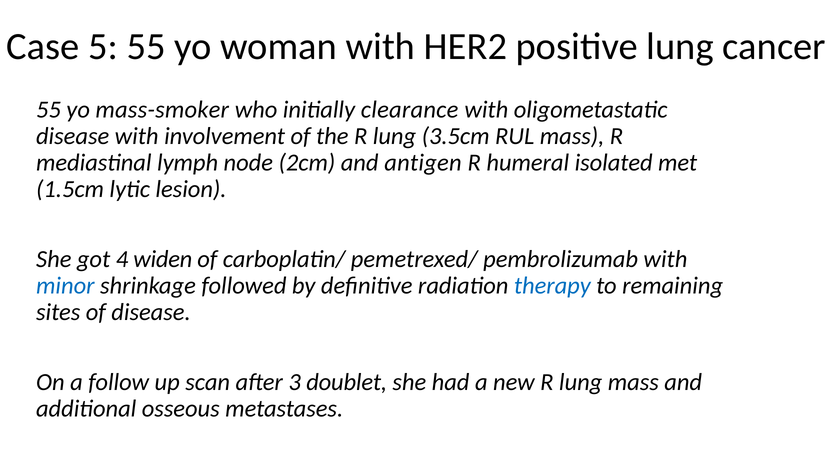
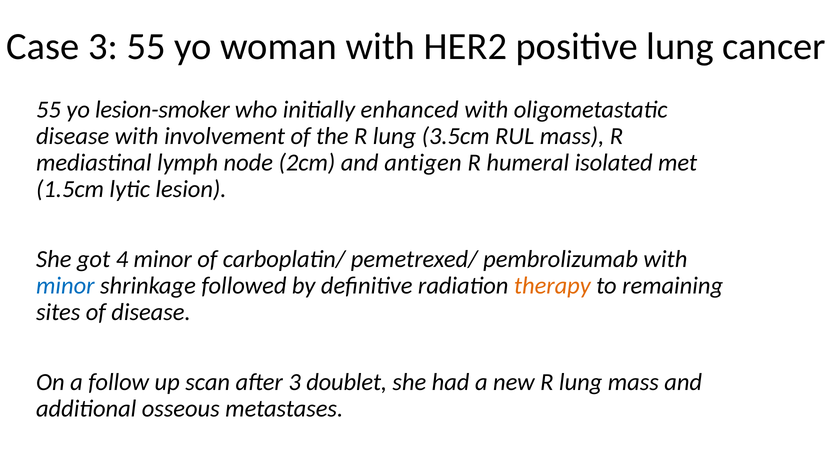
Case 5: 5 -> 3 (103, 47)
mass-smoker: mass-smoker -> lesion-smoker (162, 110)
clearance: clearance -> enhanced (410, 110)
4 widen: widen -> minor (163, 259)
therapy colour: blue -> orange (552, 286)
